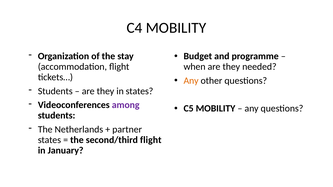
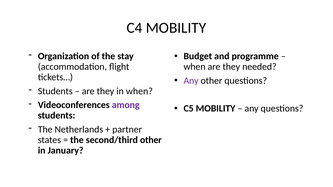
Any colour: orange -> purple (191, 81)
in states: states -> when (139, 91)
second/third flight: flight -> other (151, 140)
